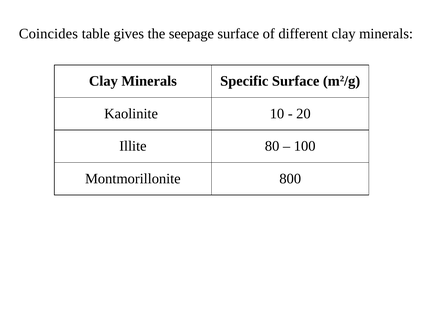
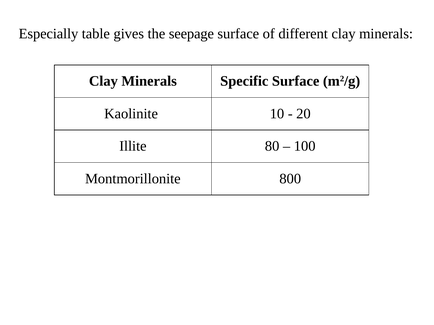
Coincides: Coincides -> Especially (49, 34)
